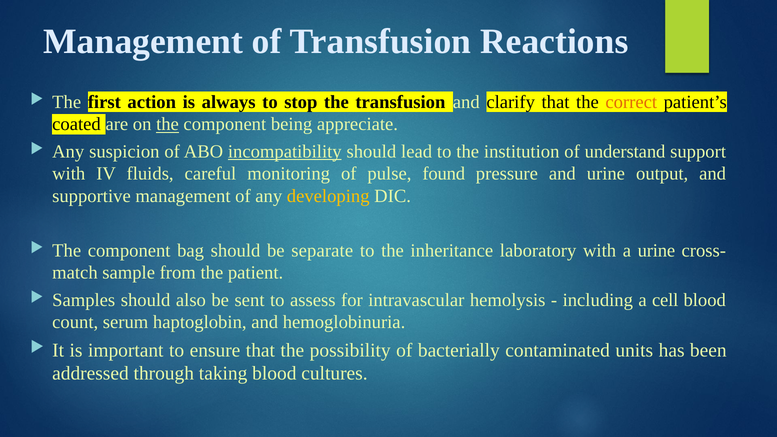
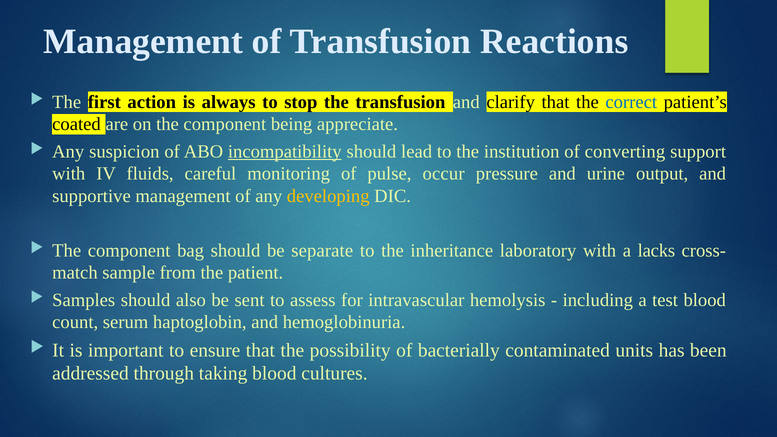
correct colour: orange -> blue (631, 102)
the underline: present -> none (167, 124)
understand: understand -> converting (625, 152)
found: found -> occur (444, 174)
a urine: urine -> lacks (656, 251)
cell: cell -> test (665, 300)
